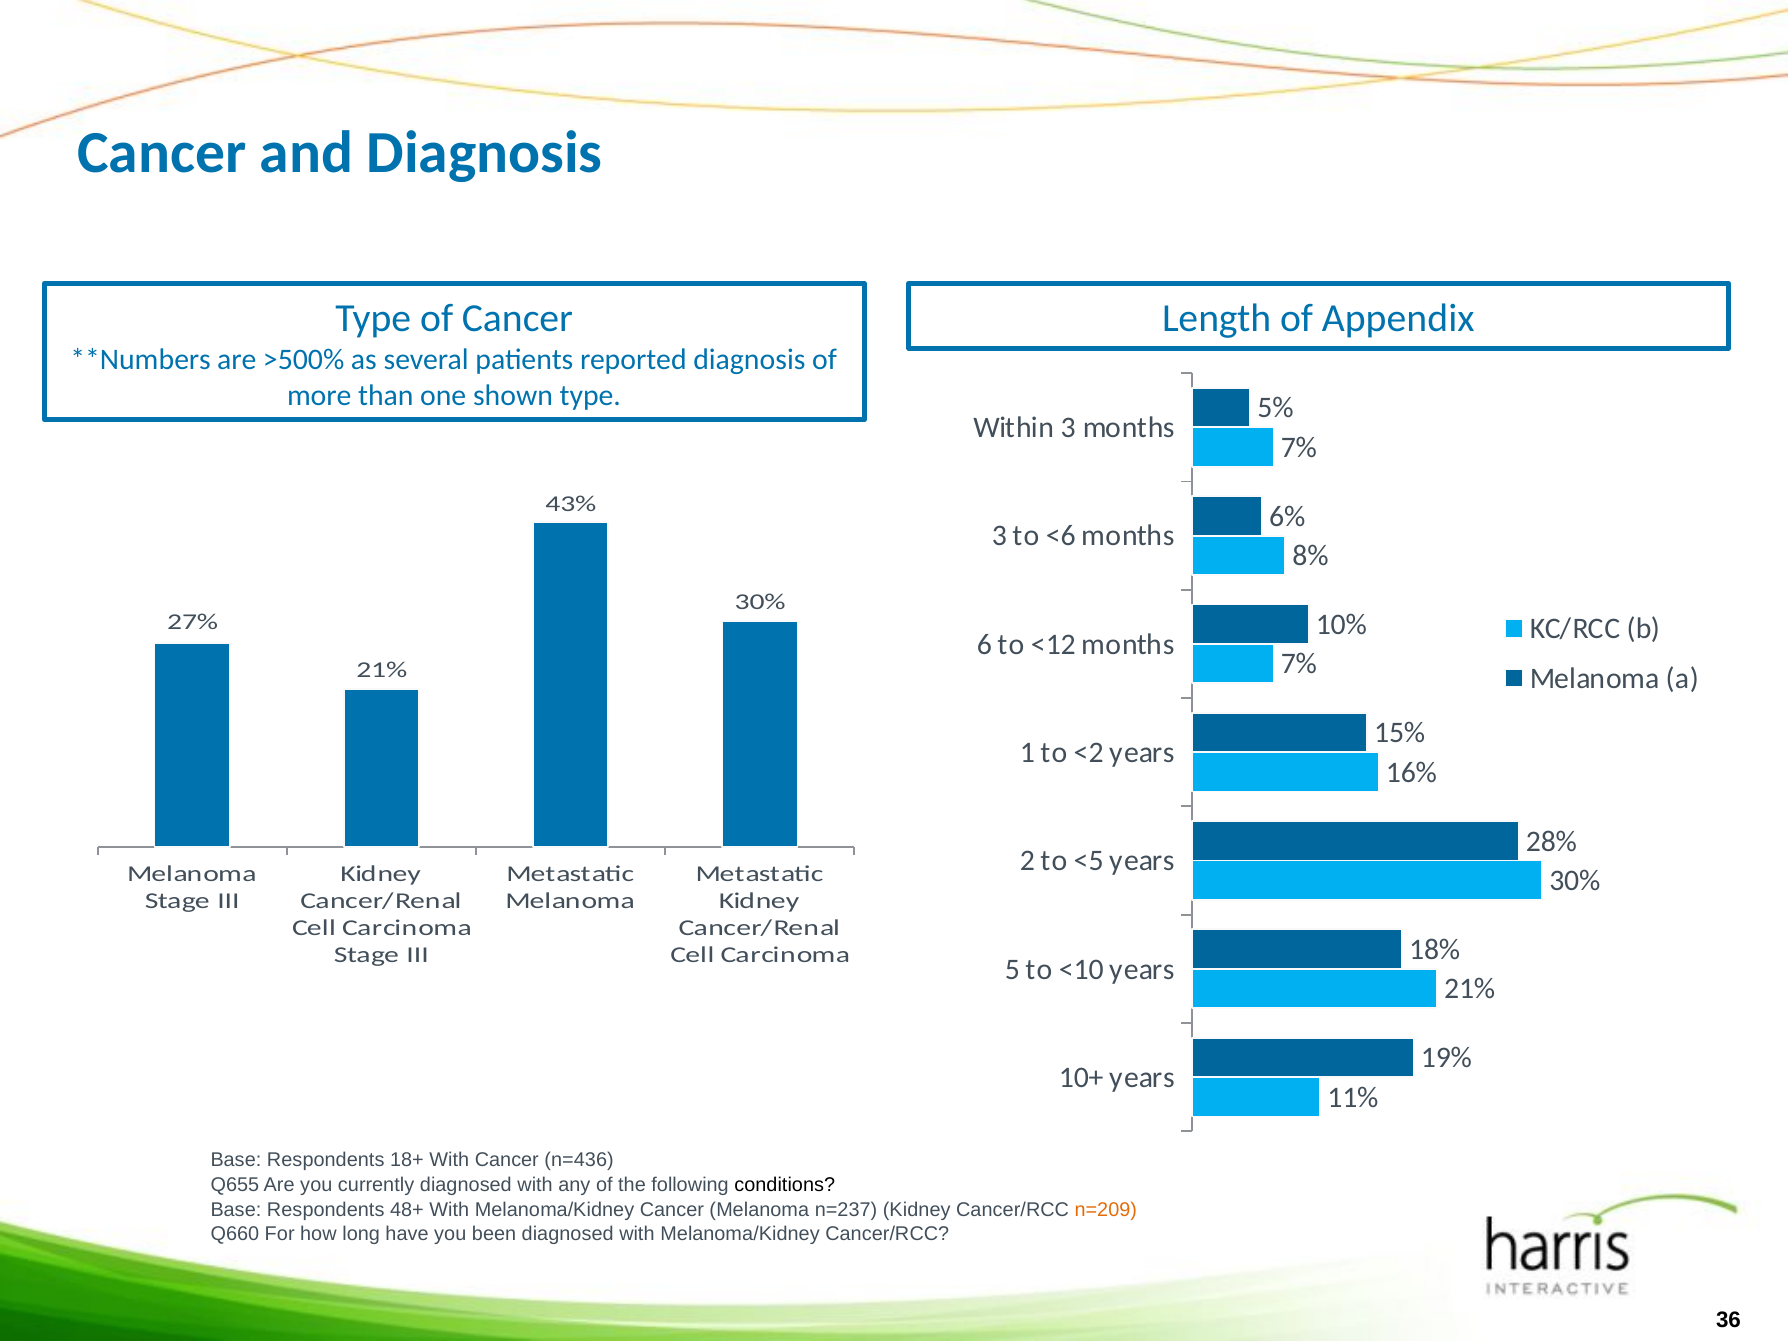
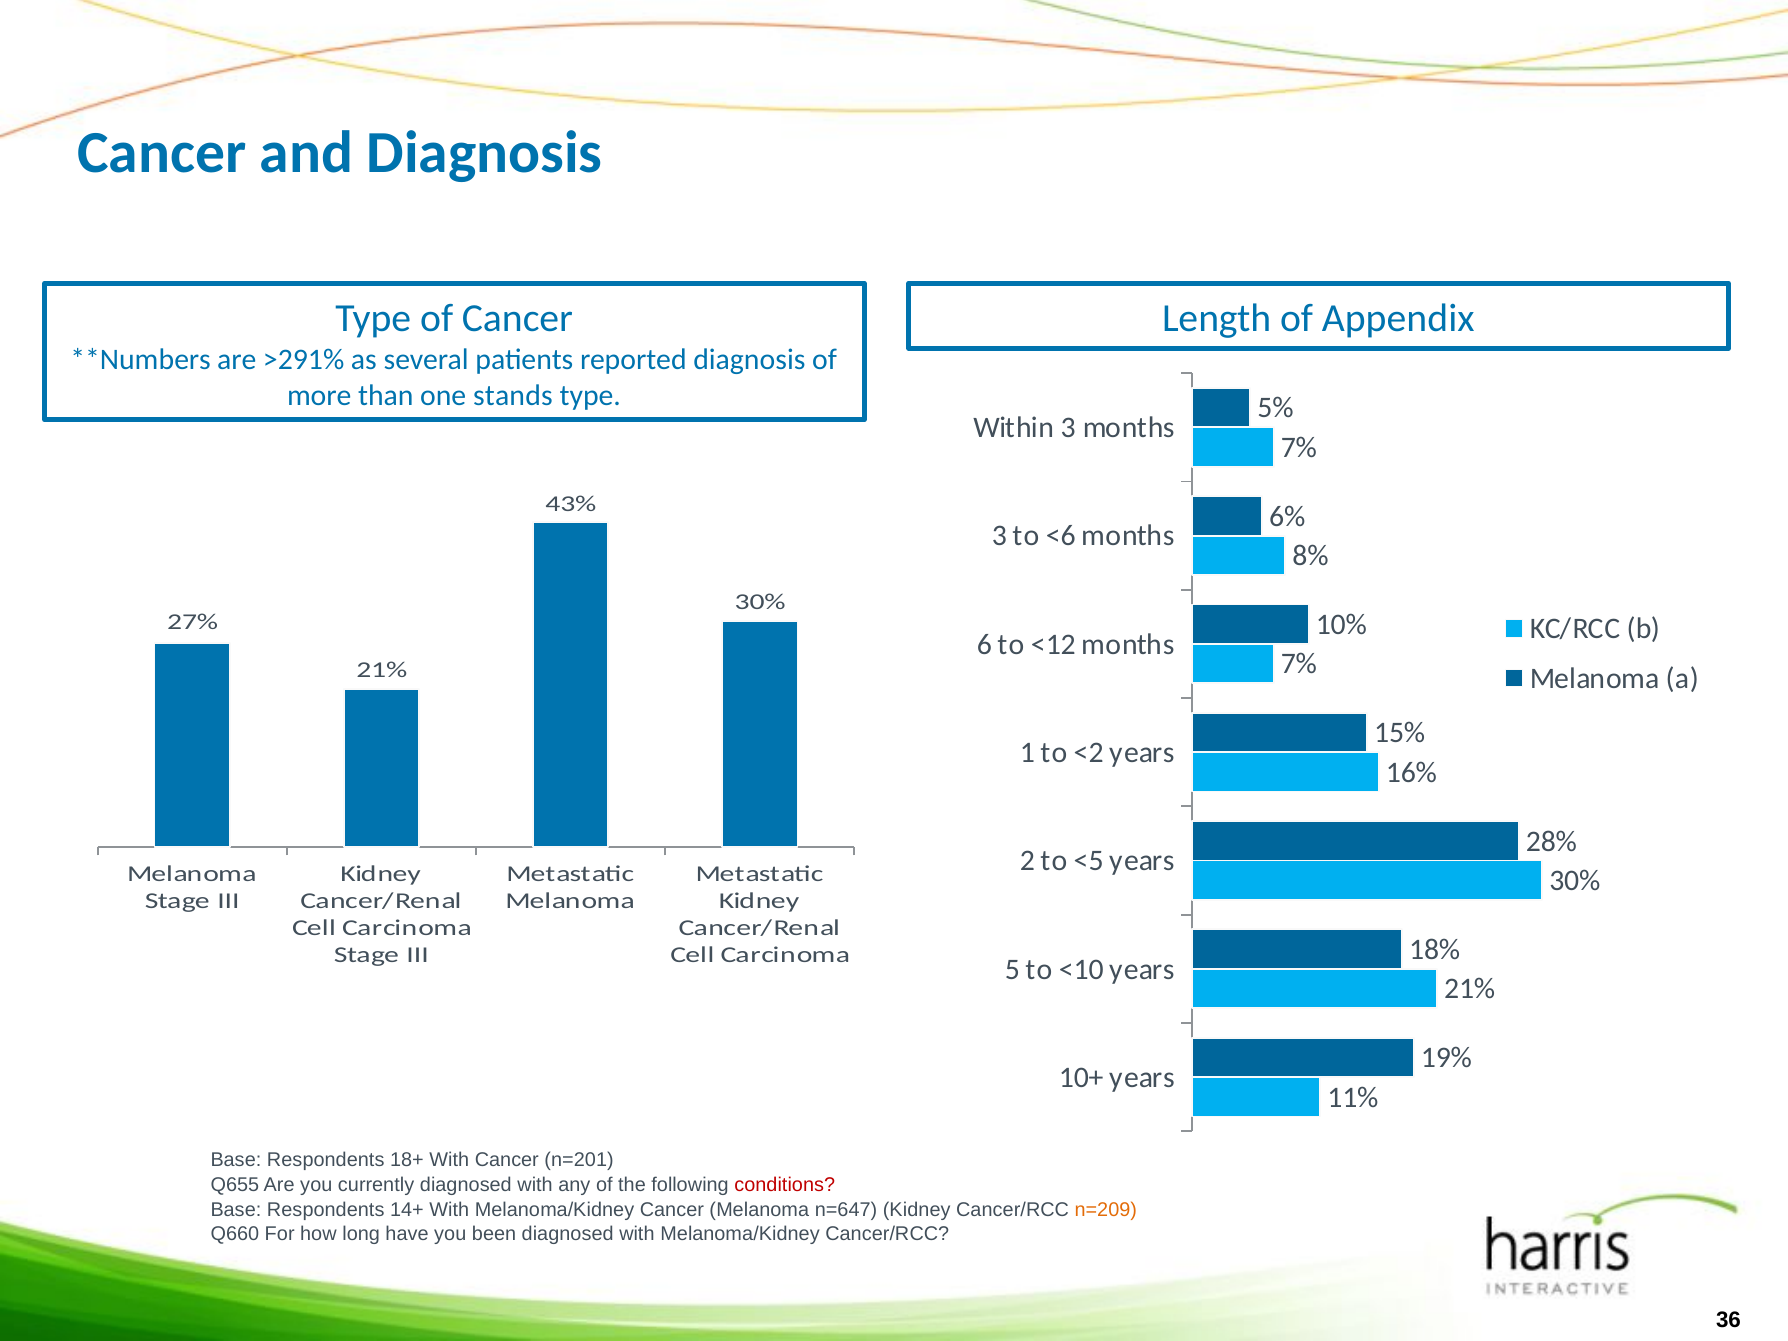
>500%: >500% -> >291% (304, 360)
shown: shown -> stands (513, 395)
n=436: n=436 -> n=201 (579, 1160)
conditions colour: black -> red (785, 1185)
48+: 48+ -> 14+ (407, 1210)
n=237: n=237 -> n=647 (846, 1210)
